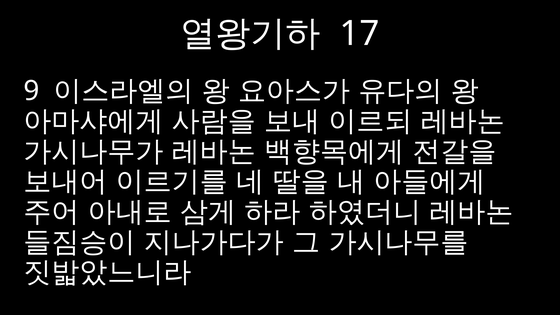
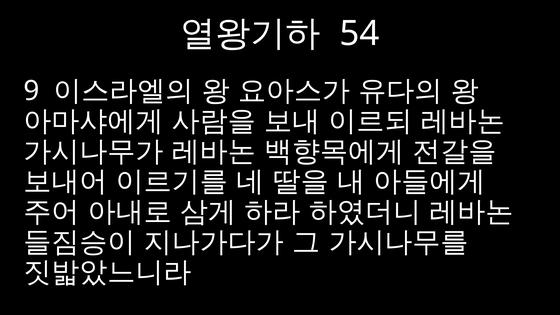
17: 17 -> 54 (359, 34)
